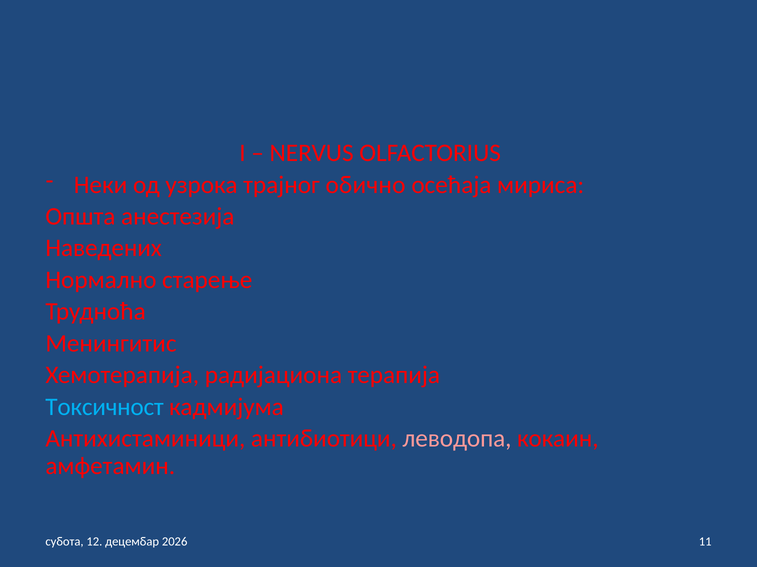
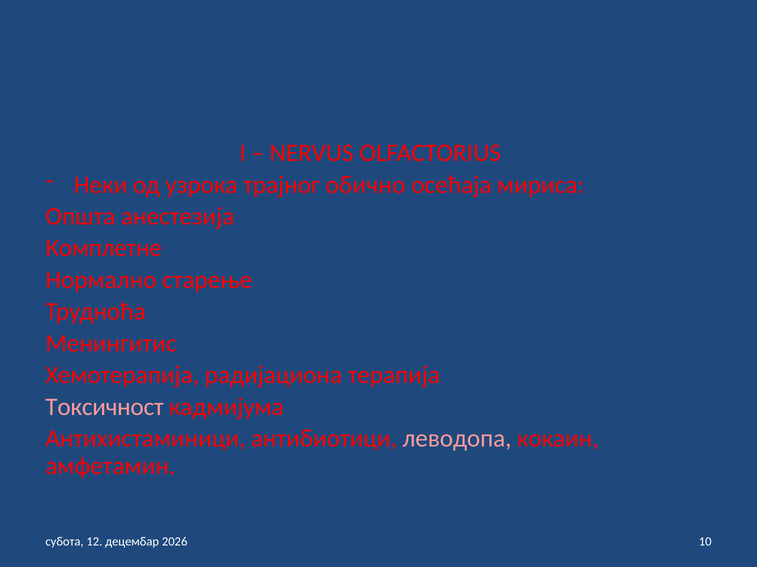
Наведених: Наведених -> Комплетне (104, 248)
Токсичност colour: light blue -> pink (105, 407)
11: 11 -> 10 (705, 542)
